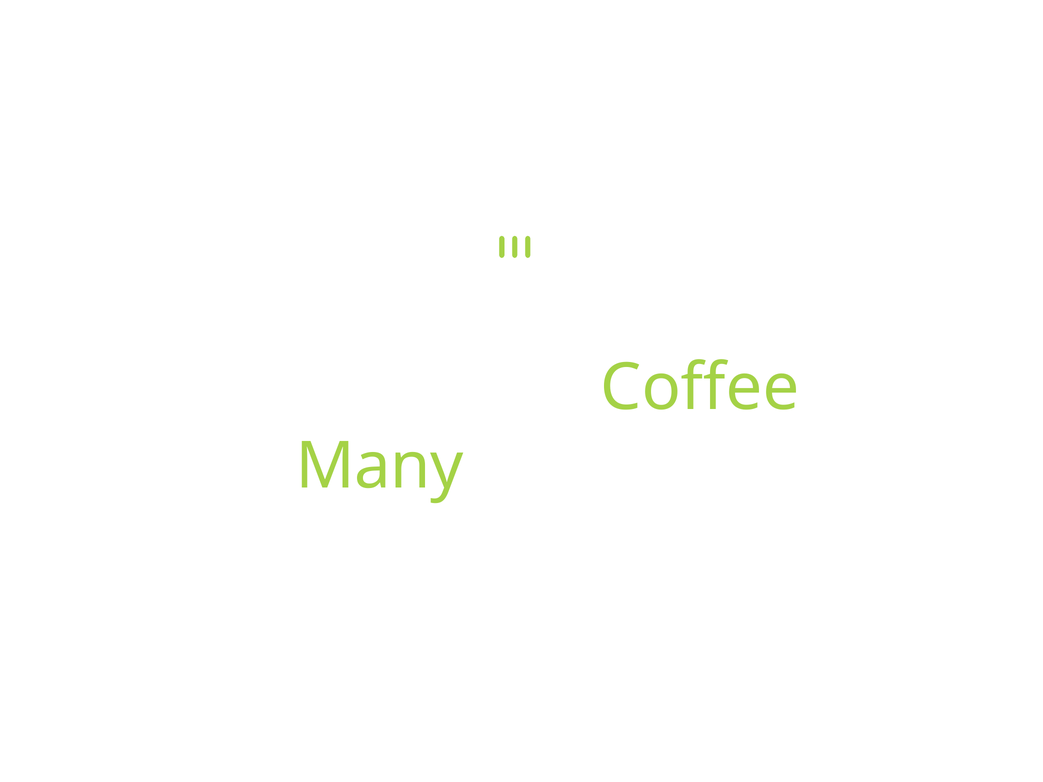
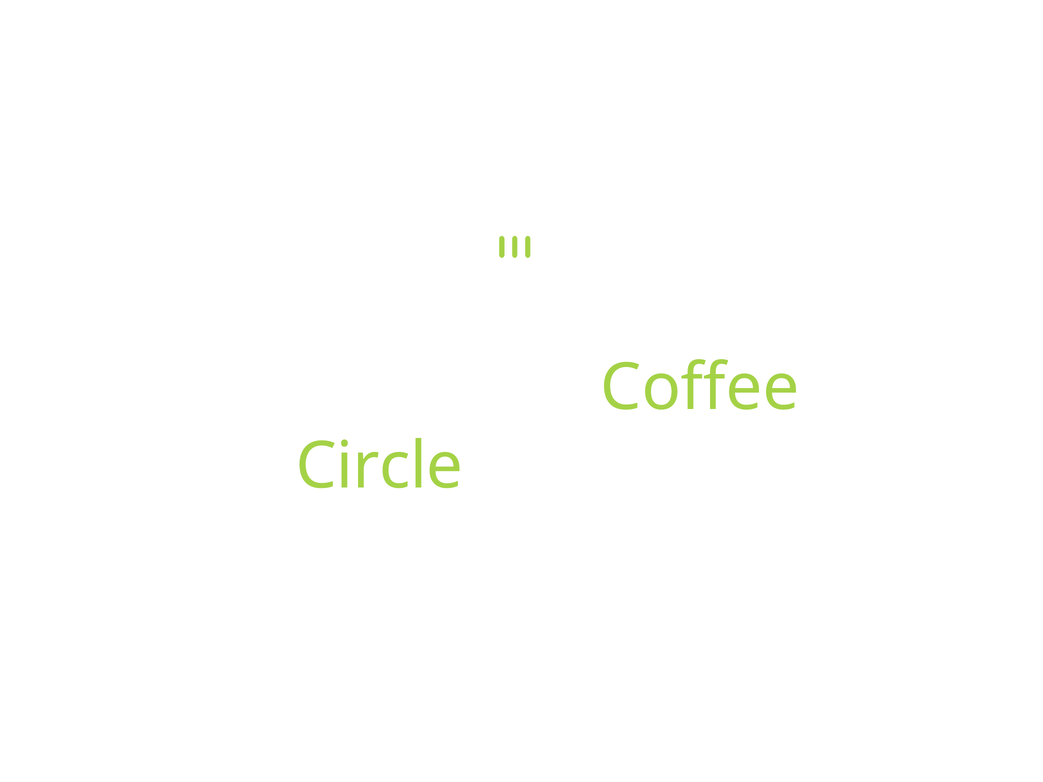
Many: Many -> Circle (379, 466)
